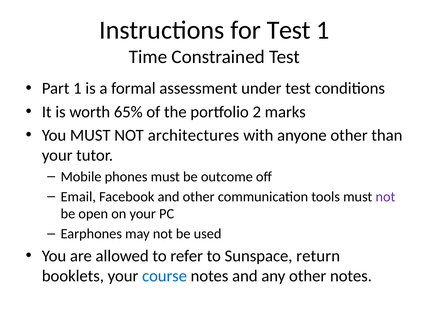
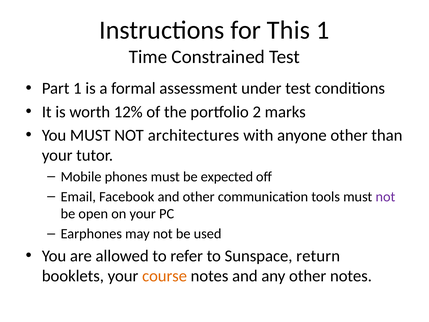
for Test: Test -> This (288, 30)
65%: 65% -> 12% (128, 112)
outcome: outcome -> expected (227, 176)
course colour: blue -> orange (165, 276)
